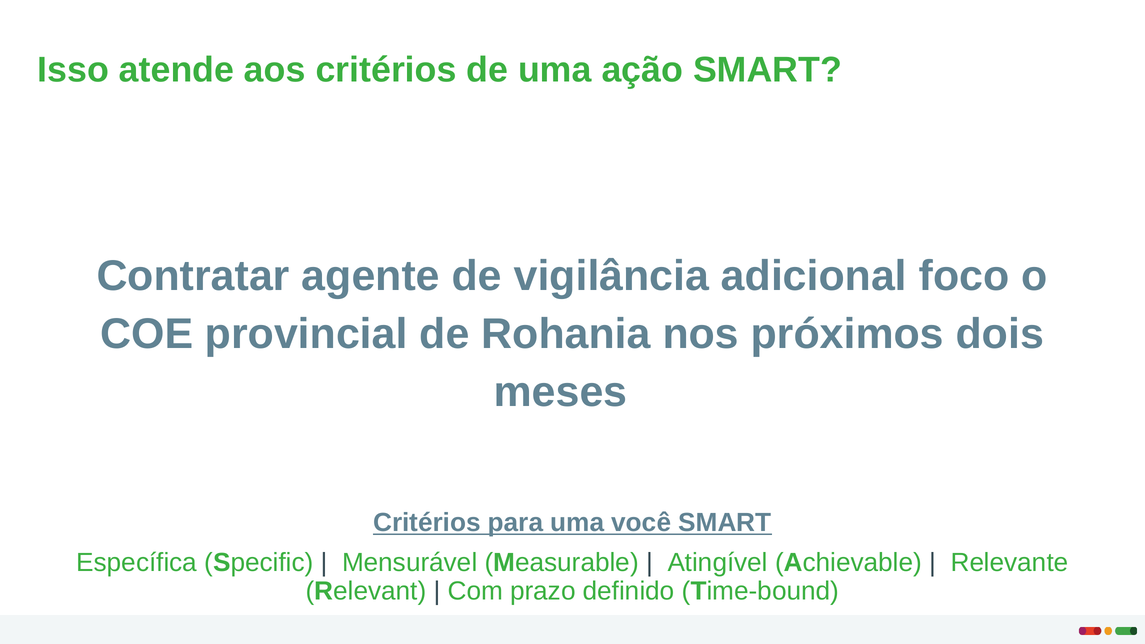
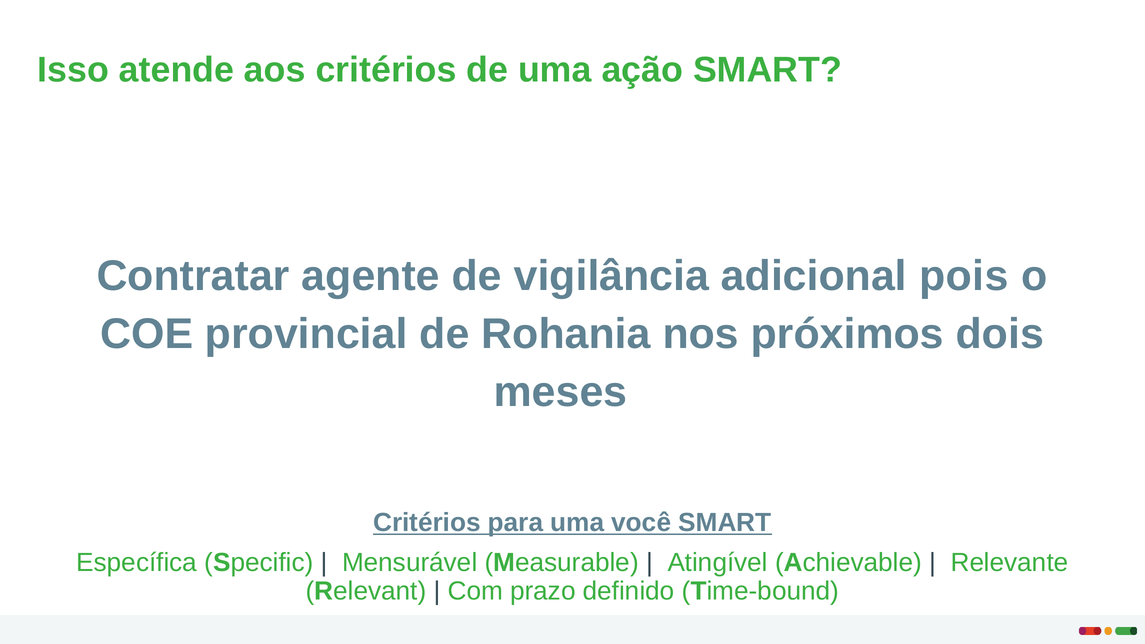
foco: foco -> pois (964, 276)
